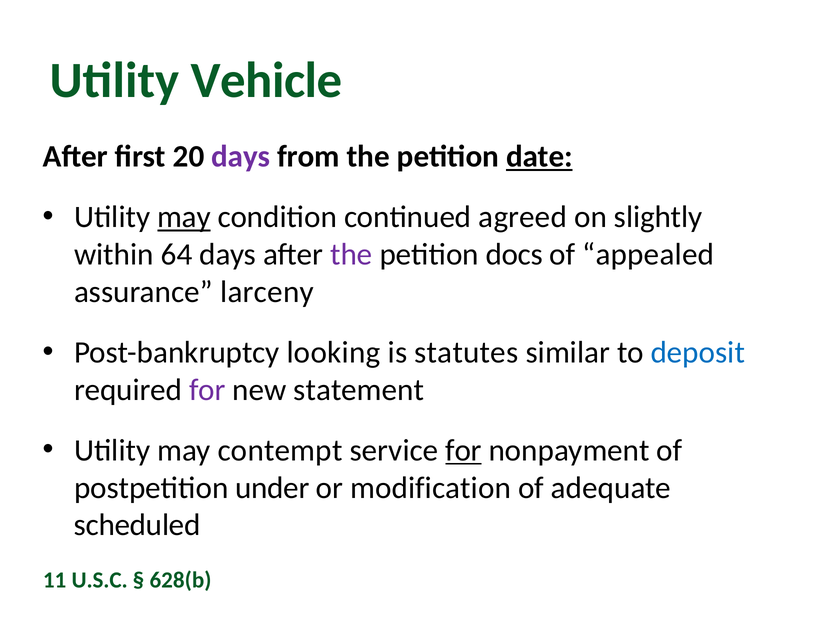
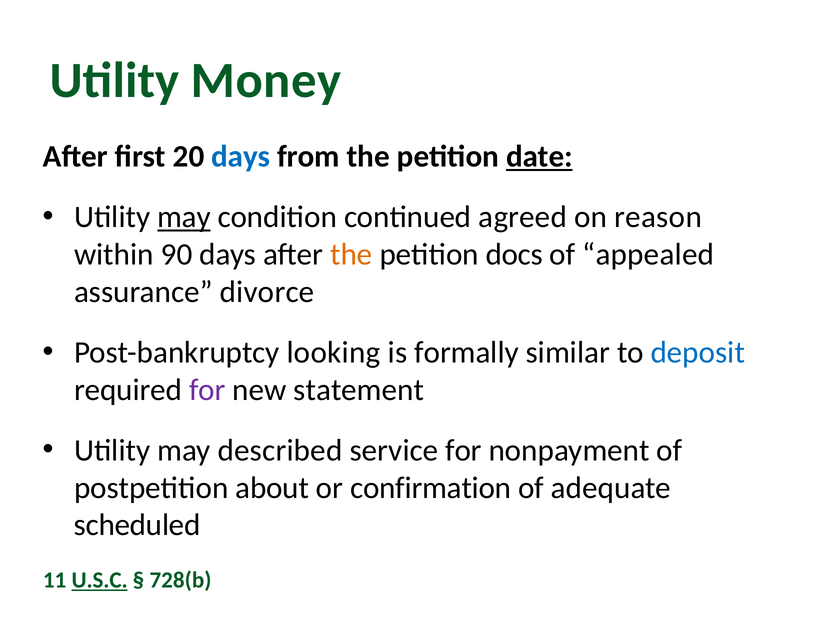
Vehicle: Vehicle -> Money (266, 80)
days colour: purple -> blue (241, 157)
slightly: slightly -> reason (658, 217)
64: 64 -> 90 (177, 255)
the colour: purple -> orange (351, 255)
larceny: larceny -> divorce (267, 292)
statutes: statutes -> formally (467, 353)
contempt: contempt -> described (280, 450)
for underline: present -> none (464, 450)
under: under -> about (272, 488)
modification: modification -> confirmation (431, 488)
U.S.C underline: none -> present (100, 580)
628(b: 628(b -> 728(b (180, 580)
